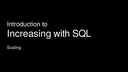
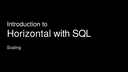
Increasing: Increasing -> Horizontal (29, 34)
